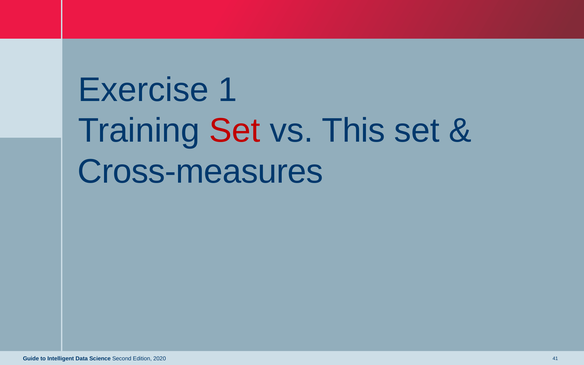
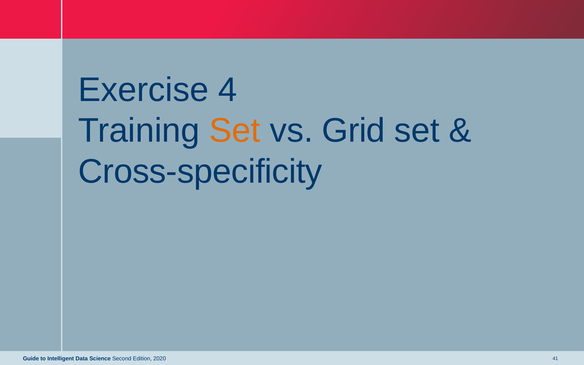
1: 1 -> 4 (228, 90)
Set colour: red -> orange (235, 131)
This: This -> Grid (354, 131)
Cross-measures: Cross-measures -> Cross-specificity (200, 172)
